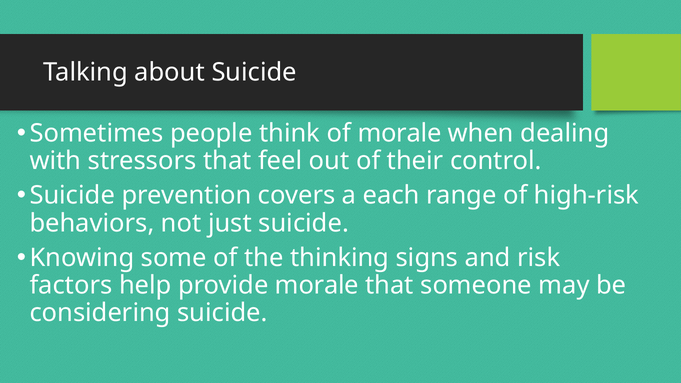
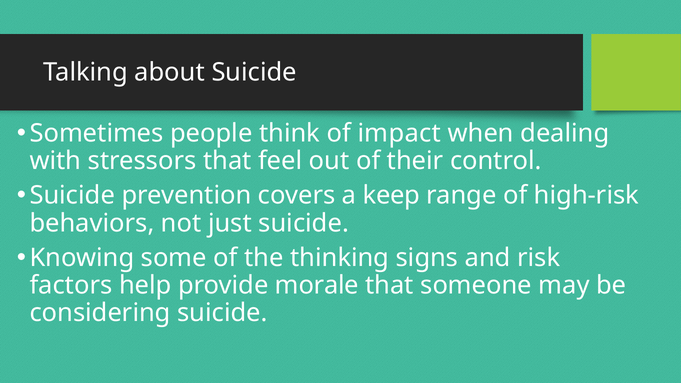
of morale: morale -> impact (399, 133)
each: each -> keep (391, 196)
